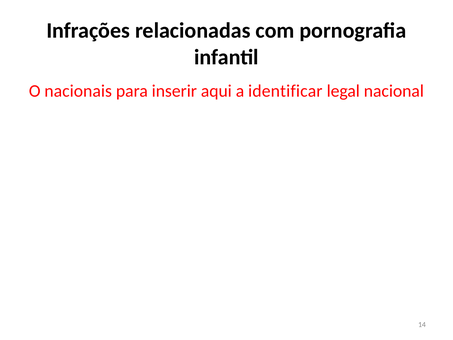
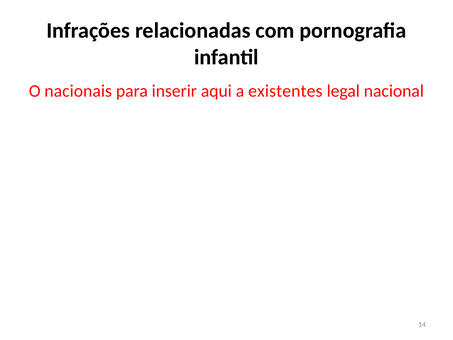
identificar: identificar -> existentes (285, 91)
